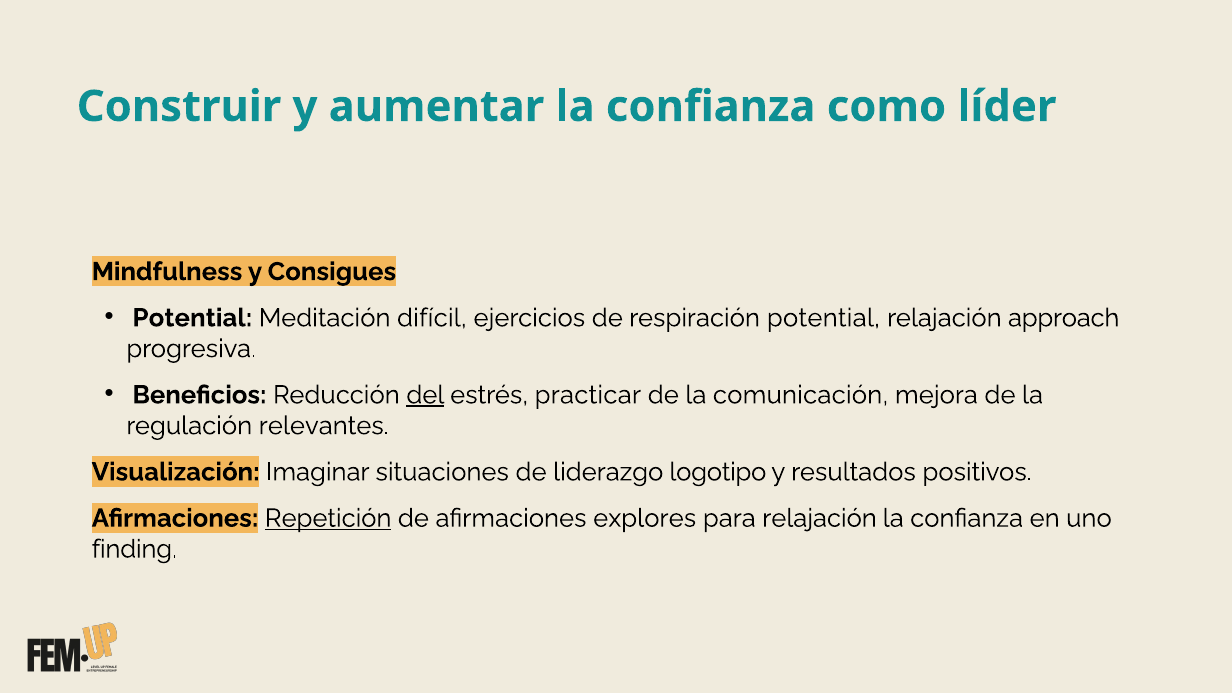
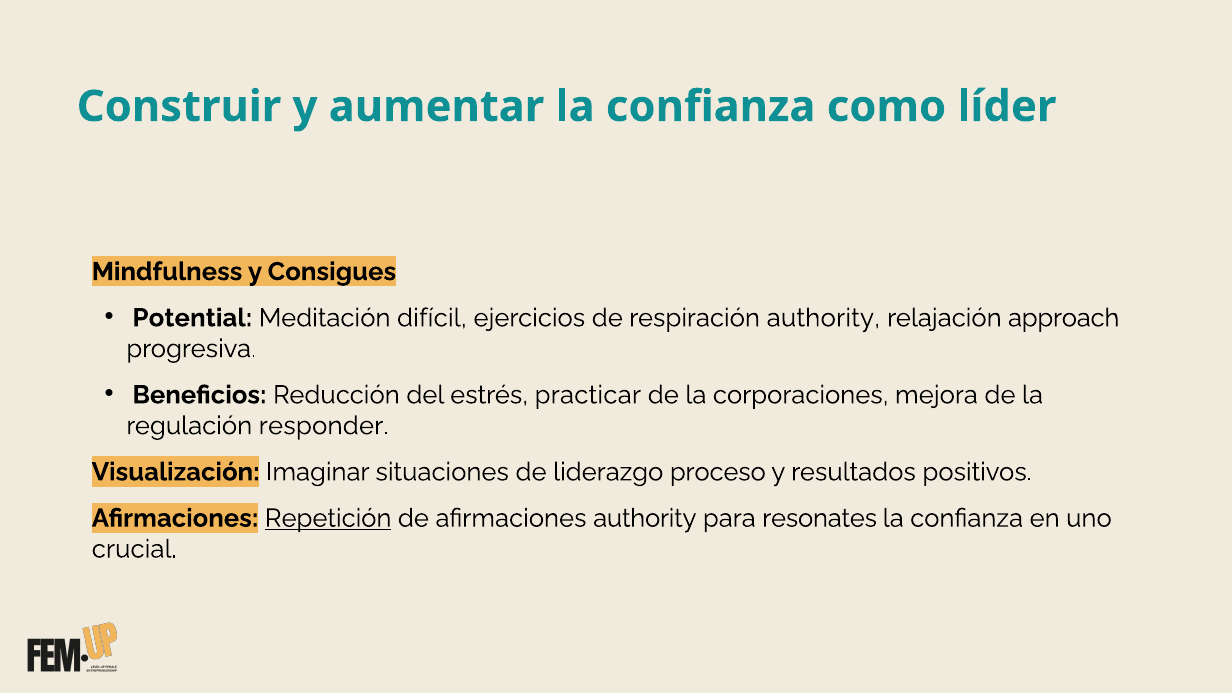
respiración potential: potential -> authority (823, 318)
del underline: present -> none (425, 395)
comunicación: comunicación -> corporaciones (801, 395)
relevantes: relevantes -> responder (324, 426)
logotipo: logotipo -> proceso (718, 472)
afirmaciones explores: explores -> authority (645, 518)
para relajación: relajación -> resonates (820, 518)
finding: finding -> crucial (134, 549)
